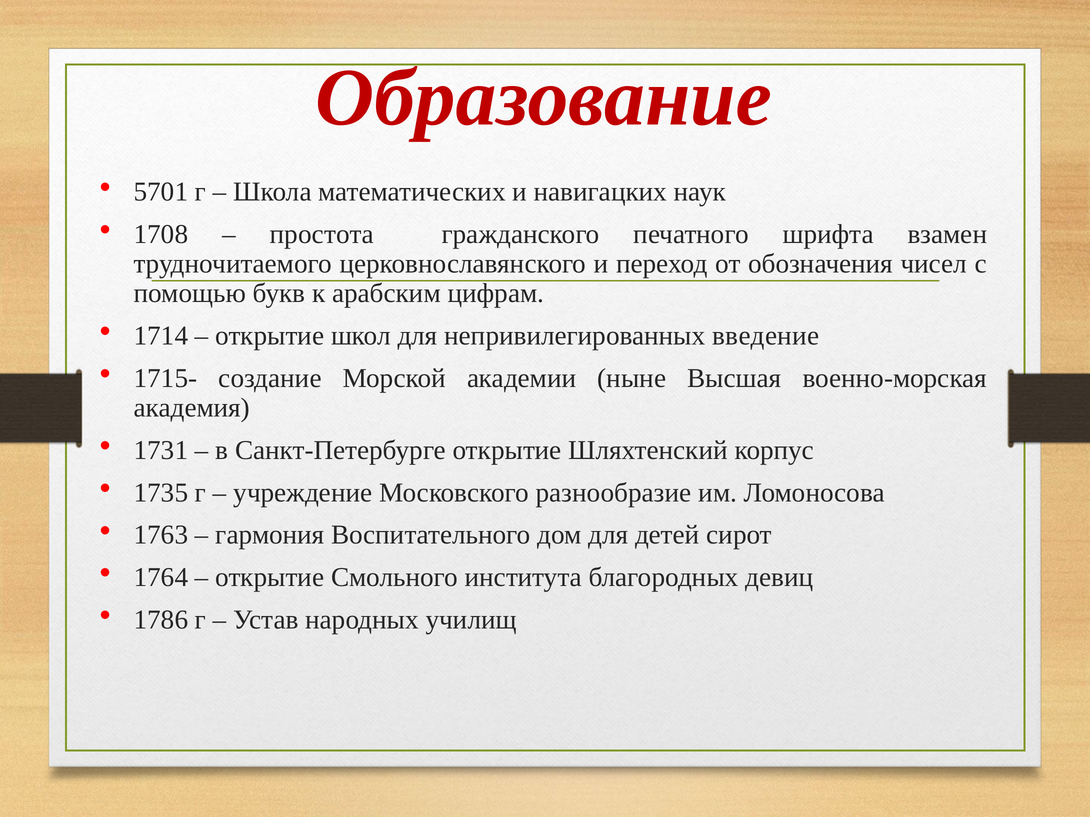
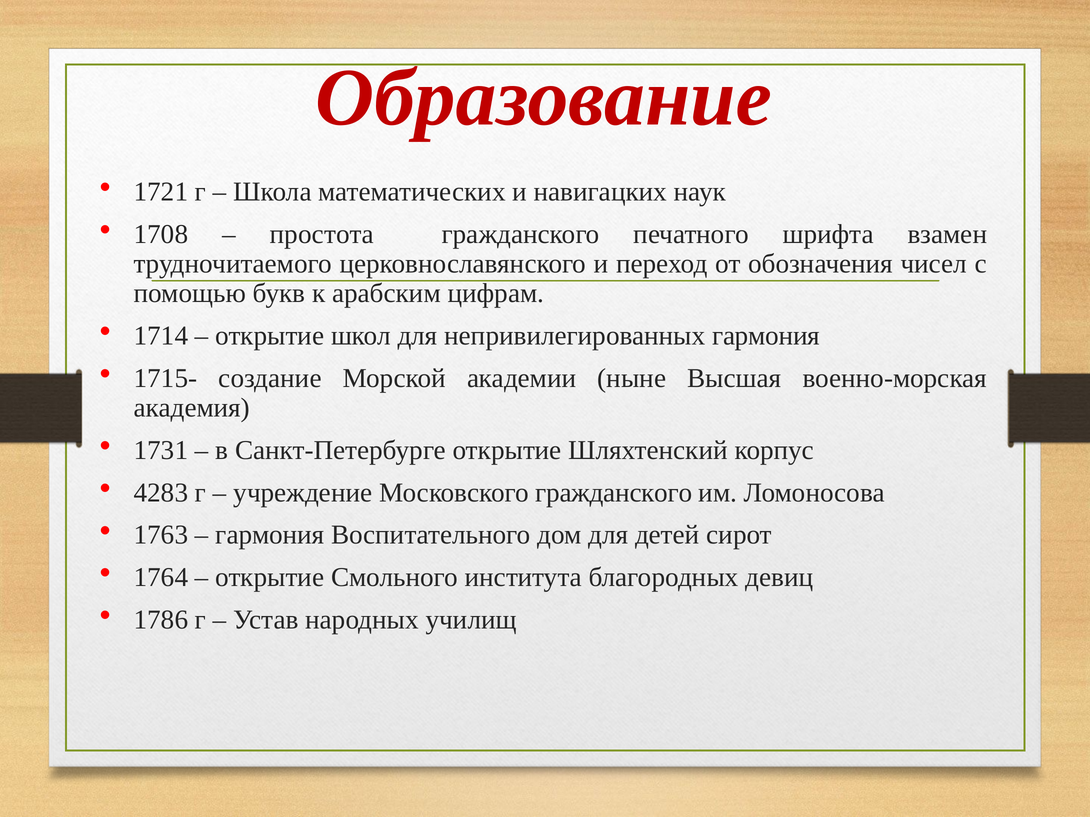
5701: 5701 -> 1721 (161, 192)
непривилегированных введение: введение -> гармония (766, 336)
1735: 1735 -> 4283 (161, 493)
Московского разнообразие: разнообразие -> гражданского (614, 493)
